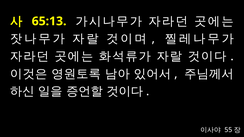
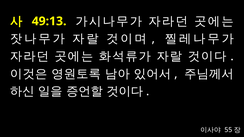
65:13: 65:13 -> 49:13 (49, 21)
